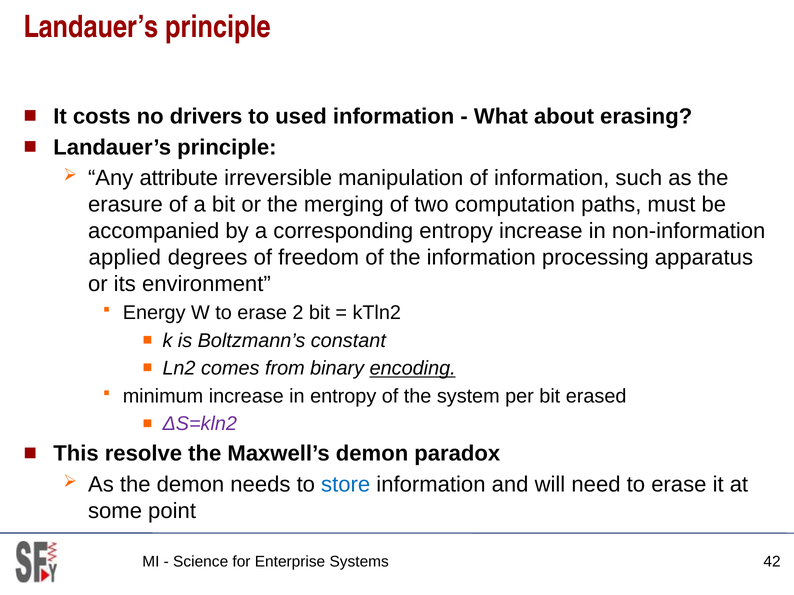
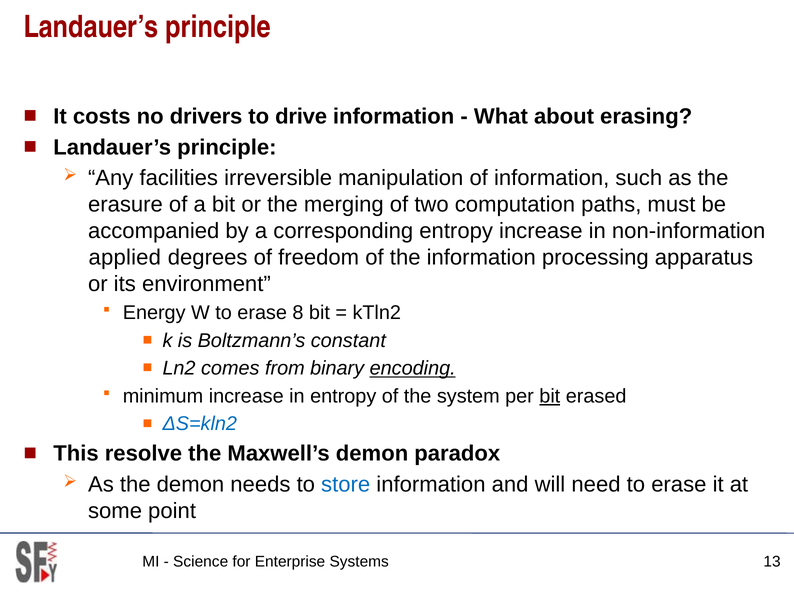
used: used -> drive (301, 117)
attribute: attribute -> facilities (179, 178)
2: 2 -> 8 (298, 313)
bit underline: none -> present (550, 397)
ΔS=kln2 colour: purple -> blue (200, 424)
42: 42 -> 13 (772, 562)
